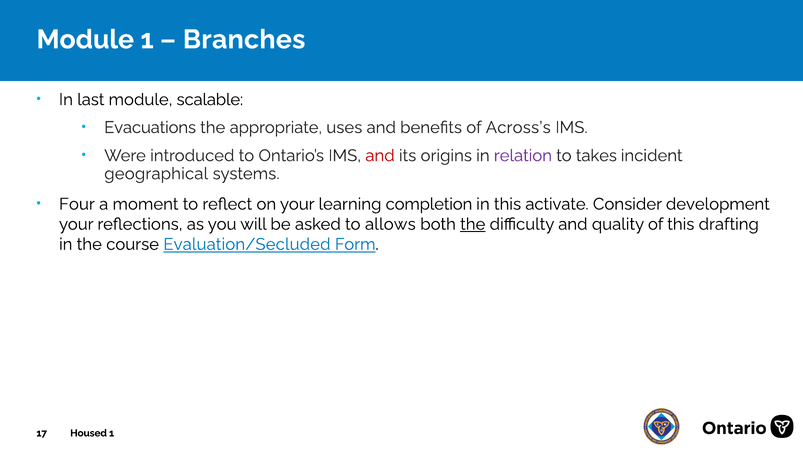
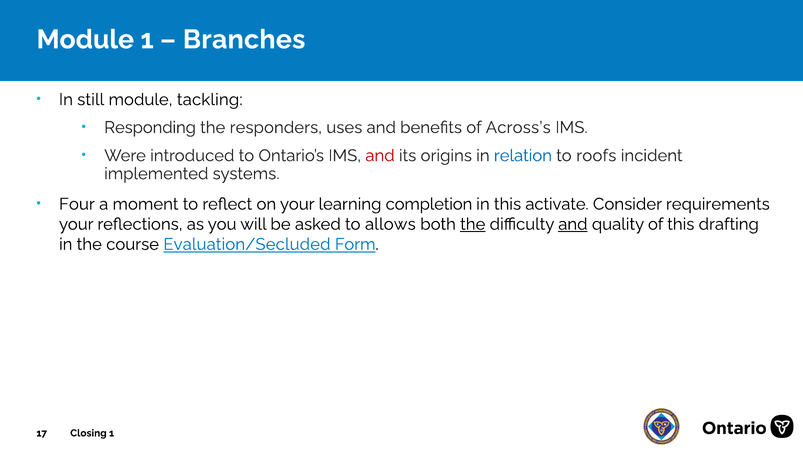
last: last -> still (91, 100)
scalable: scalable -> tackling (210, 100)
Evacuations: Evacuations -> Responding (150, 127)
appropriate: appropriate -> responders (276, 127)
relation colour: purple -> blue (523, 156)
takes: takes -> roofs (596, 156)
geographical: geographical -> implemented (156, 174)
development: development -> requirements (718, 204)
and underline: none -> present (573, 224)
Housed: Housed -> Closing (88, 433)
